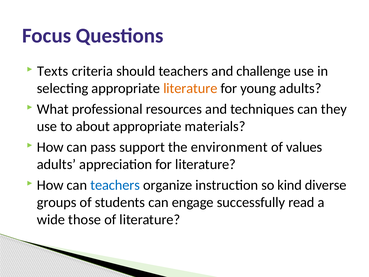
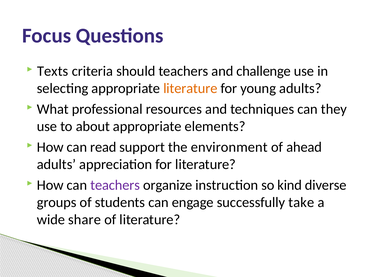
materials: materials -> elements (215, 126)
pass: pass -> read (103, 147)
values: values -> ahead (304, 147)
teachers colour: blue -> purple (115, 185)
read: read -> take (301, 202)
those: those -> share (85, 219)
